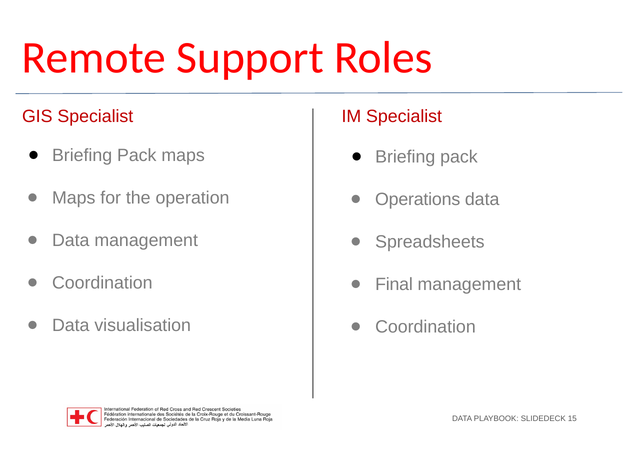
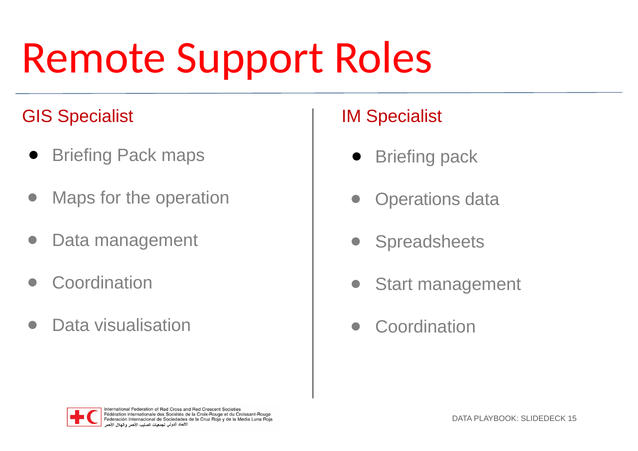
Final: Final -> Start (394, 285)
